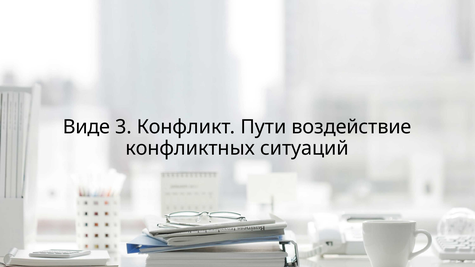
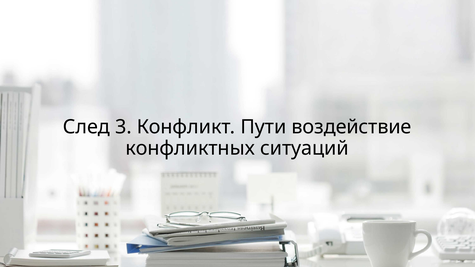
Виде: Виде -> След (86, 127)
